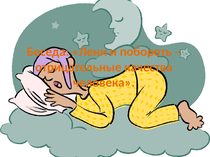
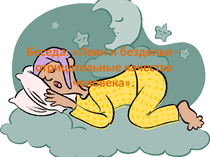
побороть: побороть -> безделья (146, 52)
